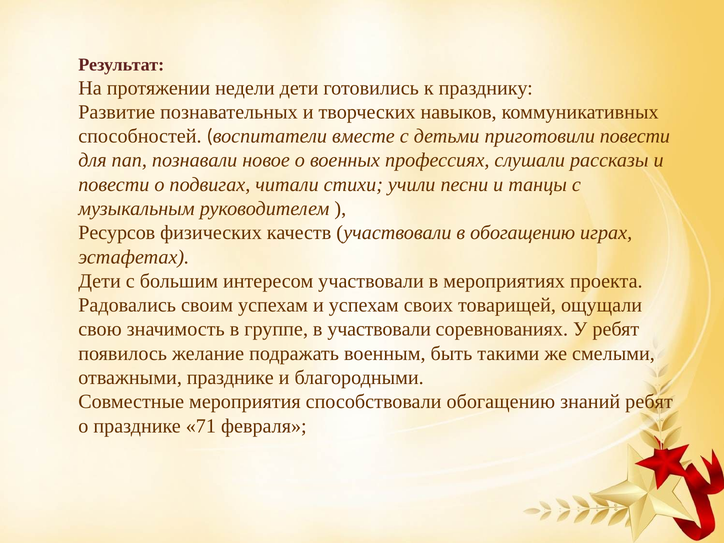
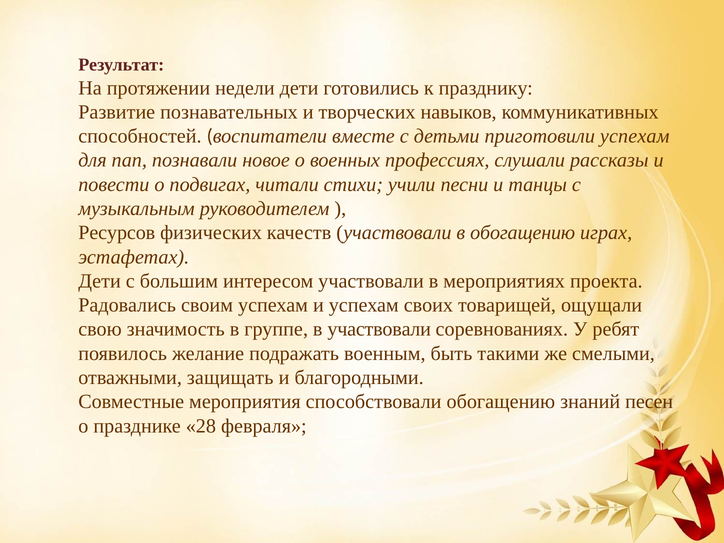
приготовили повести: повести -> успехам (635, 136)
отважными празднике: празднике -> защищать (230, 378)
знаний ребят: ребят -> песен (649, 402)
71: 71 -> 28 (201, 426)
